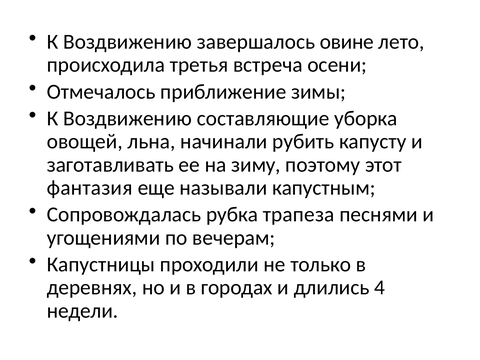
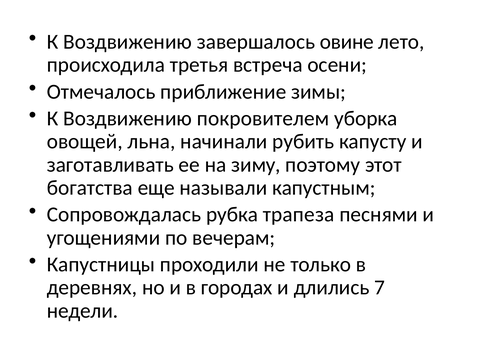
составляющие: составляющие -> покровителем (263, 119)
фантазия: фантазия -> богатства (90, 188)
4: 4 -> 7 (380, 288)
